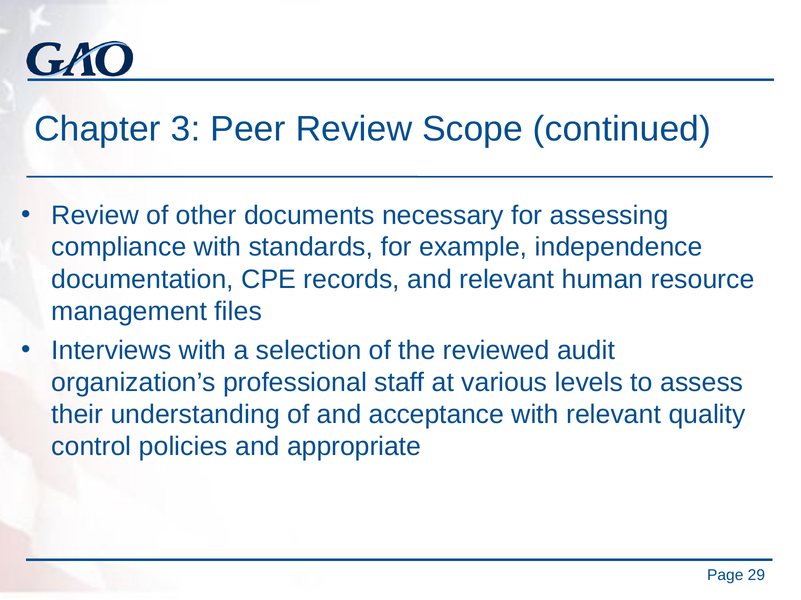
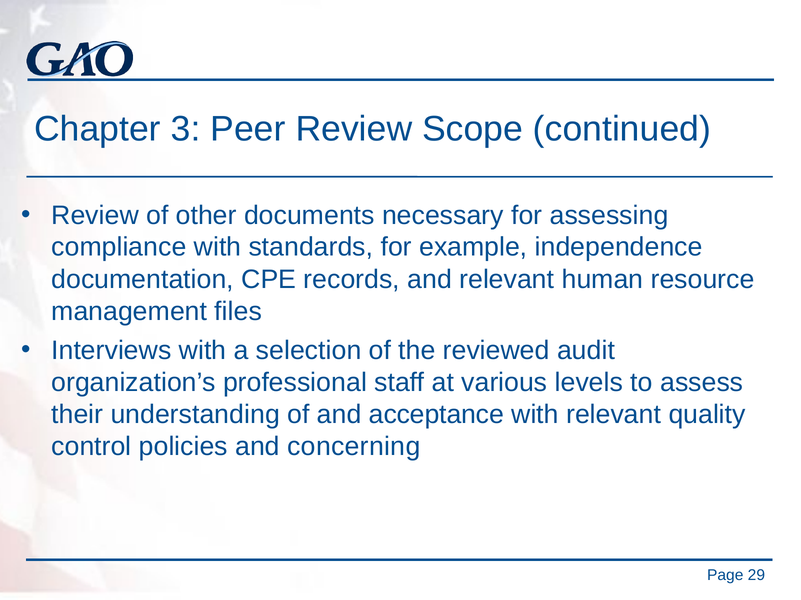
appropriate: appropriate -> concerning (354, 447)
